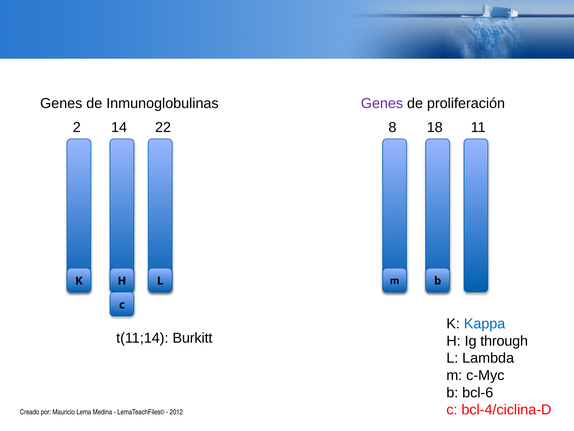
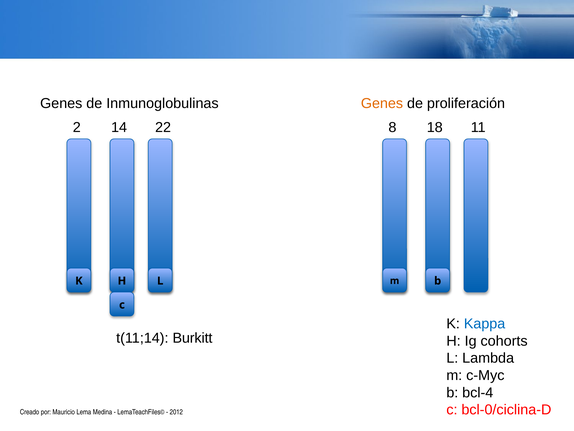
Genes colour: purple -> orange (382, 103)
through: through -> cohorts (504, 341)
bcl-6: bcl-6 -> bcl-4 (478, 392)
bcl-4/ciclina-D: bcl-4/ciclina-D -> bcl-0/ciclina-D (506, 409)
